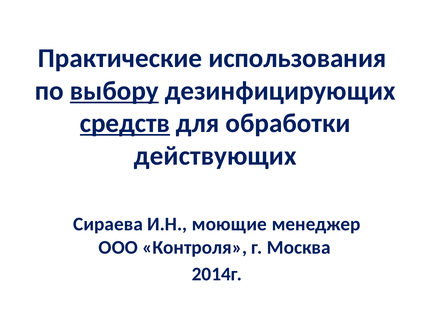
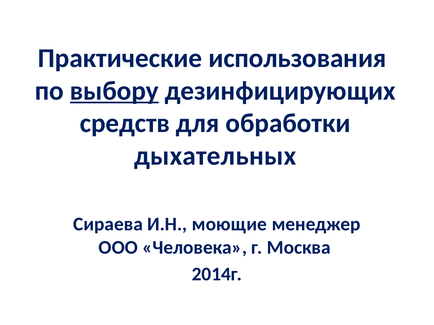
средств underline: present -> none (125, 123)
действующих: действующих -> дыхательных (215, 156)
Контроля: Контроля -> Человека (195, 248)
